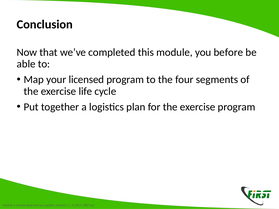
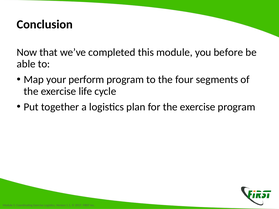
licensed: licensed -> perform (86, 80)
